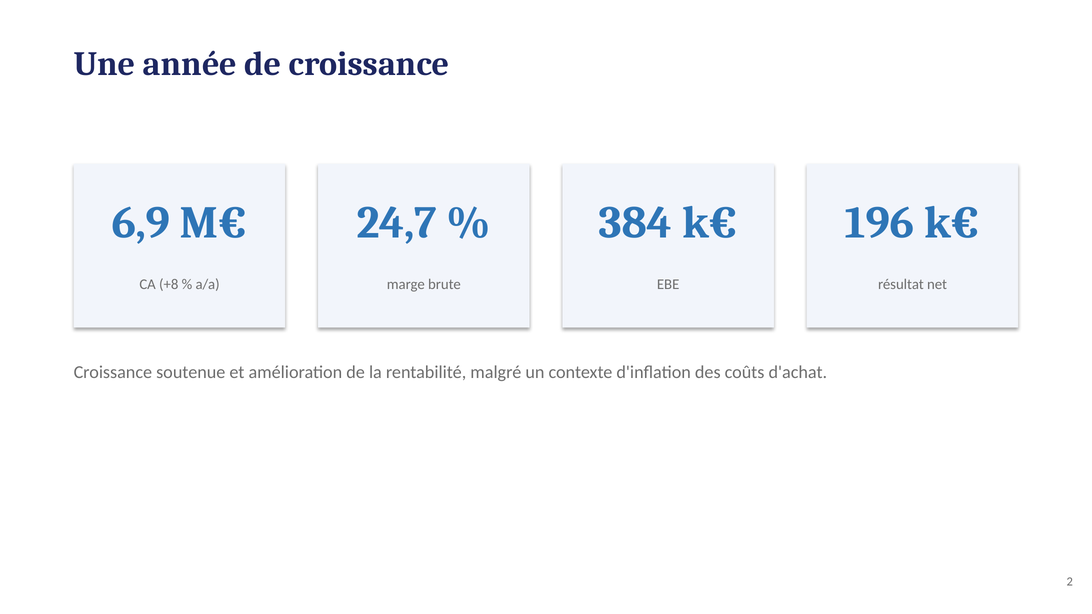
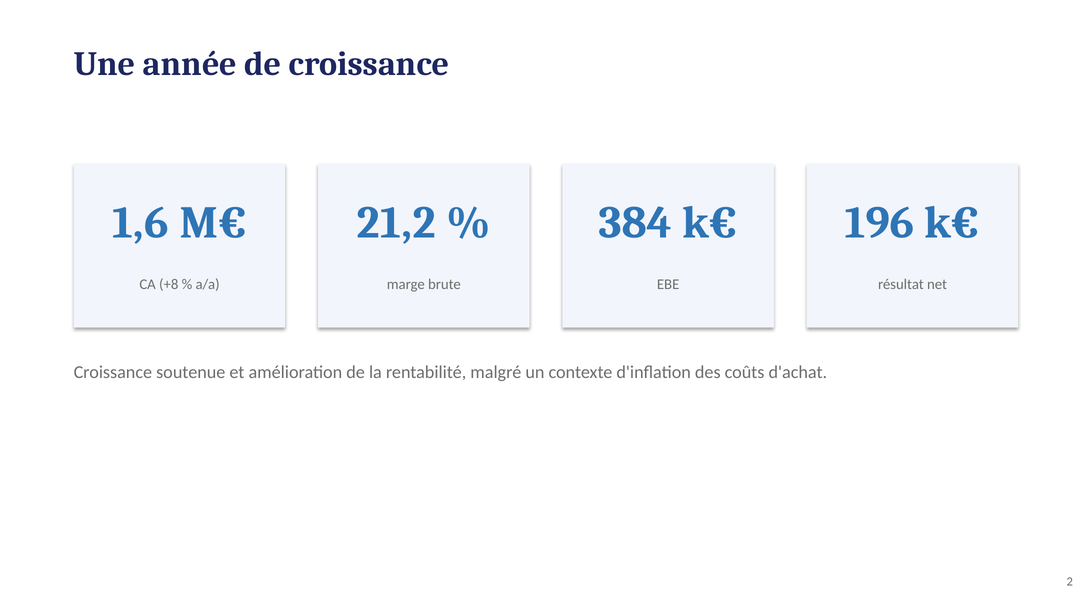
6,9: 6,9 -> 1,6 (141, 223)
24,7: 24,7 -> 21,2 (396, 223)
